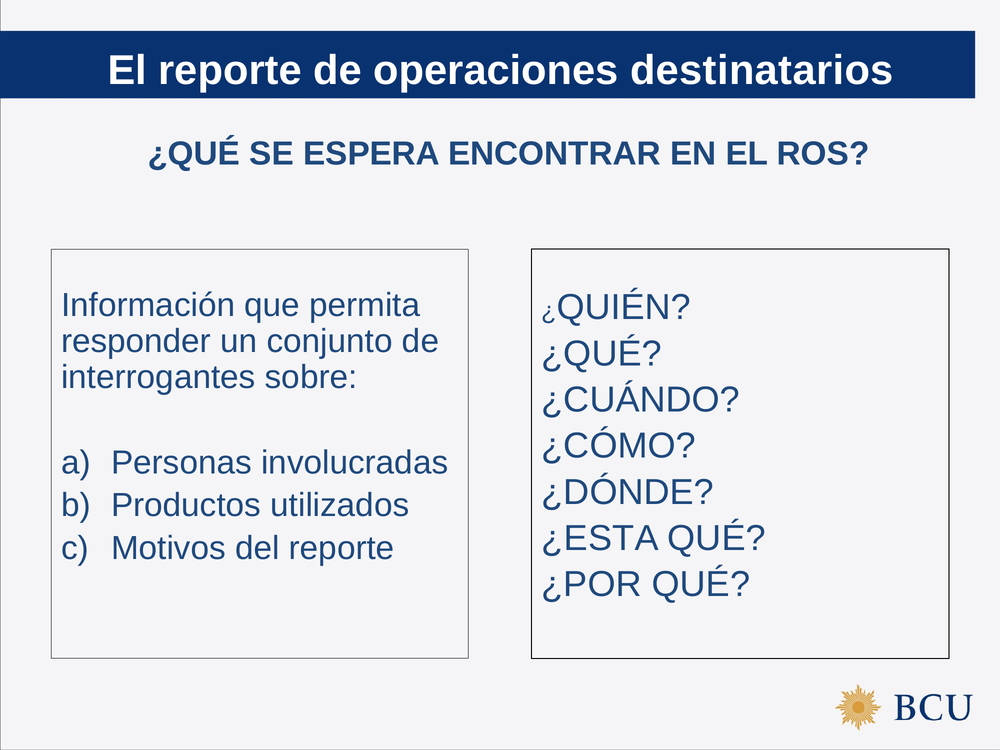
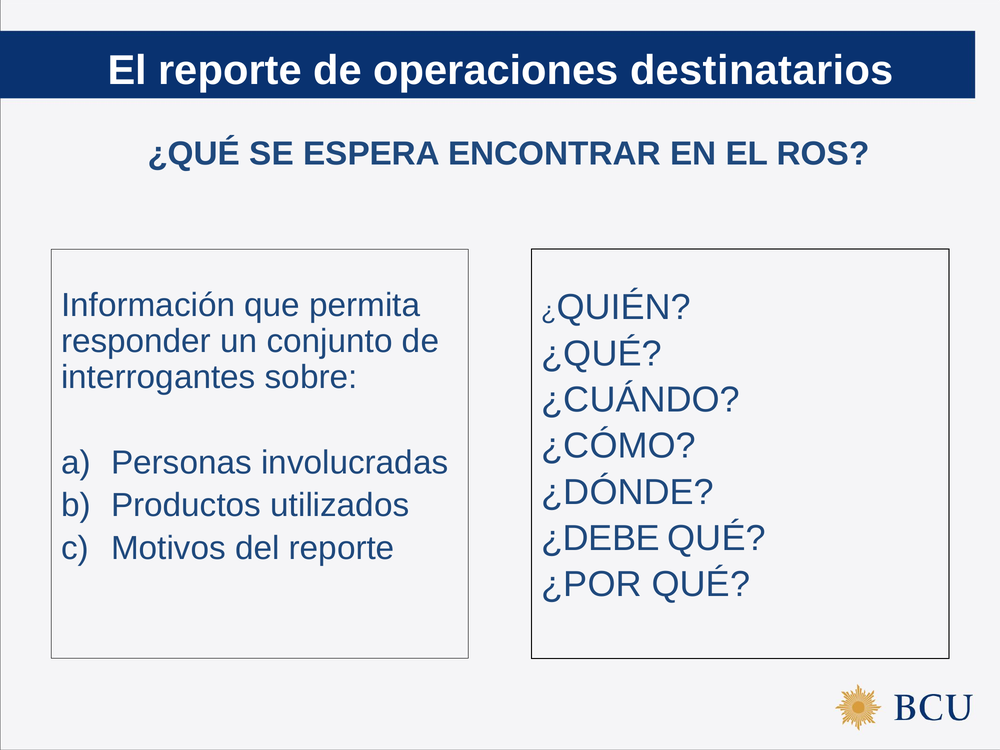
¿ESTA: ¿ESTA -> ¿DEBE (600, 538)
